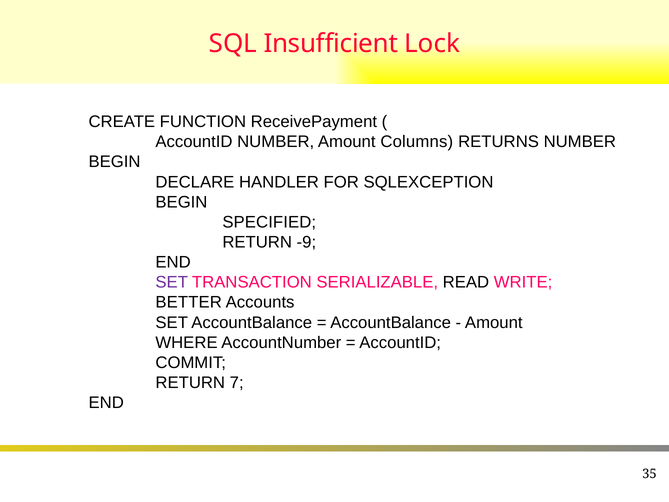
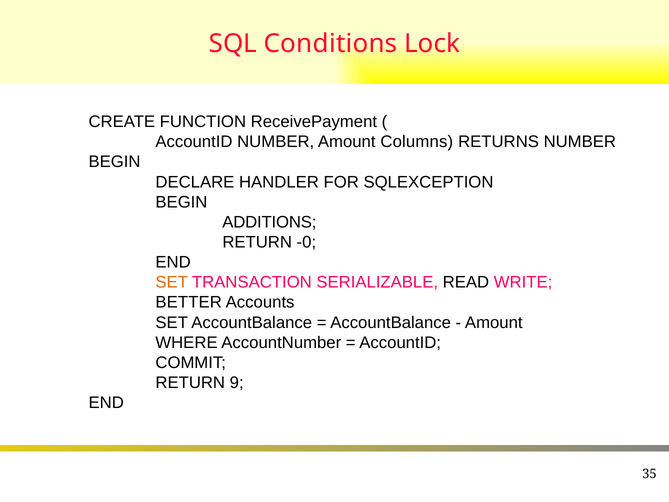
Insufficient: Insufficient -> Conditions (331, 44)
SPECIFIED: SPECIFIED -> ADDITIONS (269, 222)
-9: -9 -> -0 (306, 242)
SET colour: purple -> orange (172, 282)
7: 7 -> 9 (237, 383)
